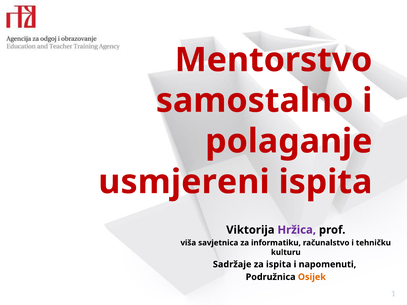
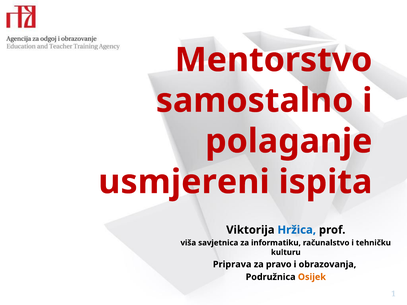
Hržica colour: purple -> blue (297, 230)
Sadržaje: Sadržaje -> Priprava (232, 265)
za ispita: ispita -> pravo (279, 265)
napomenuti: napomenuti -> obrazovanja (327, 265)
